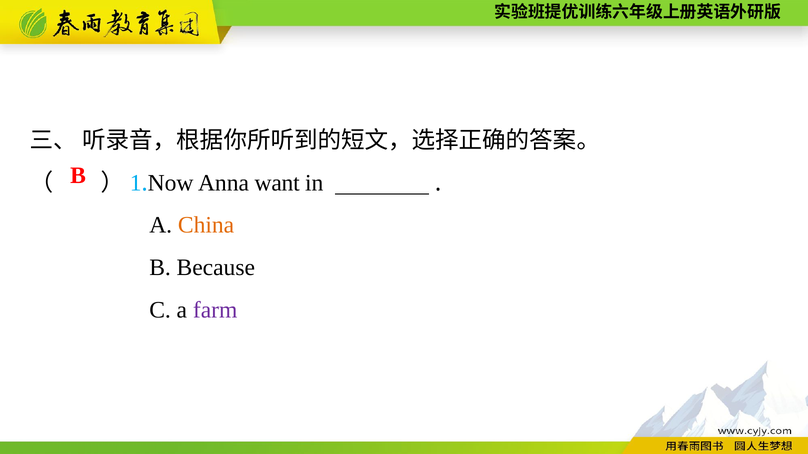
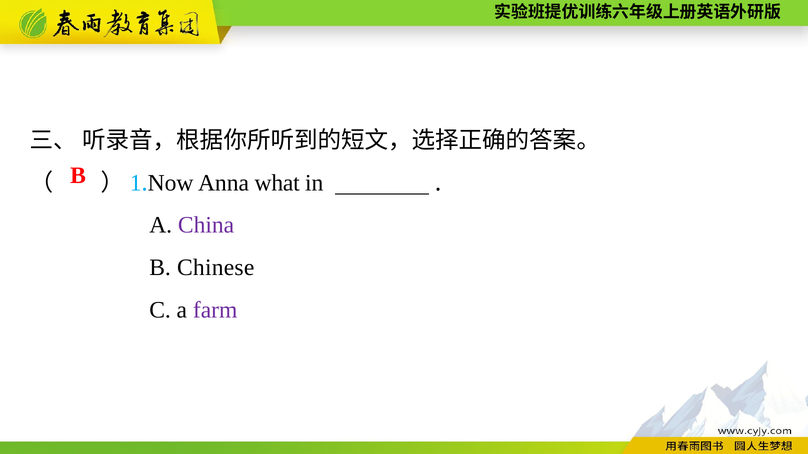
want: want -> what (277, 183)
China colour: orange -> purple (206, 225)
Because: Because -> Chinese (216, 268)
